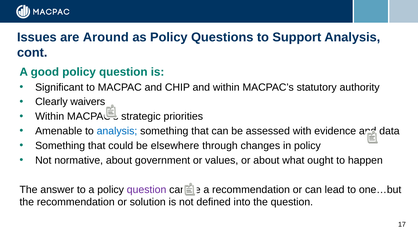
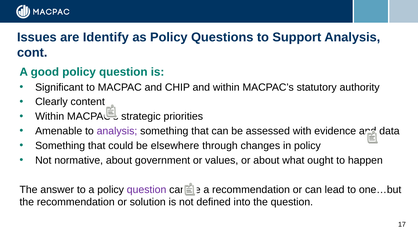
Around: Around -> Identify (106, 37)
waivers: waivers -> content (88, 102)
analysis colour: blue -> purple (117, 131)
